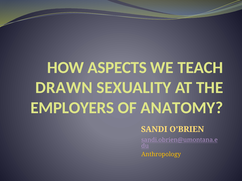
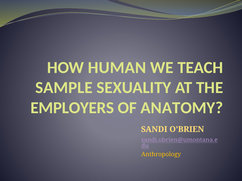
ASPECTS: ASPECTS -> HUMAN (117, 68)
DRAWN: DRAWN -> SAMPLE (64, 88)
